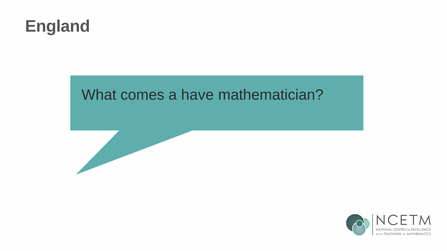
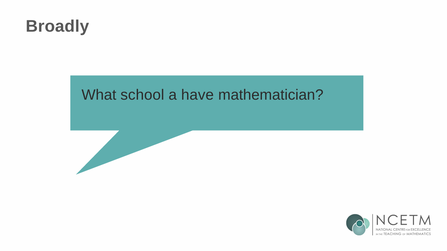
England: England -> Broadly (57, 26)
comes: comes -> school (142, 95)
